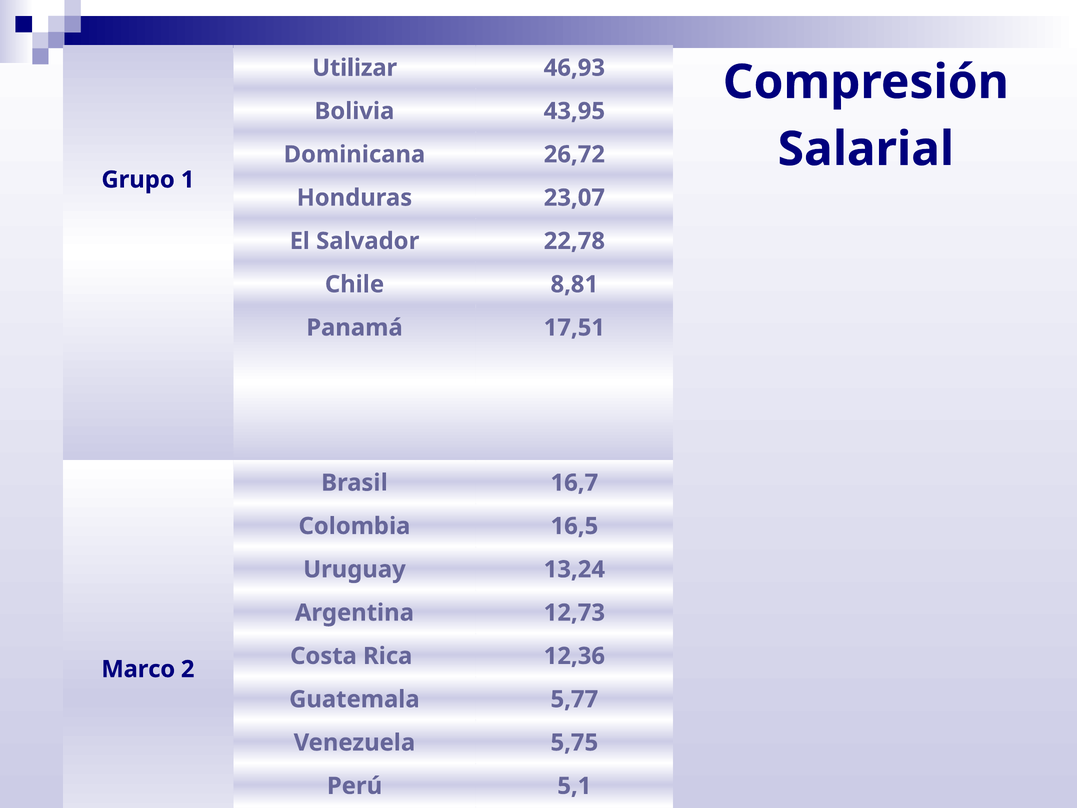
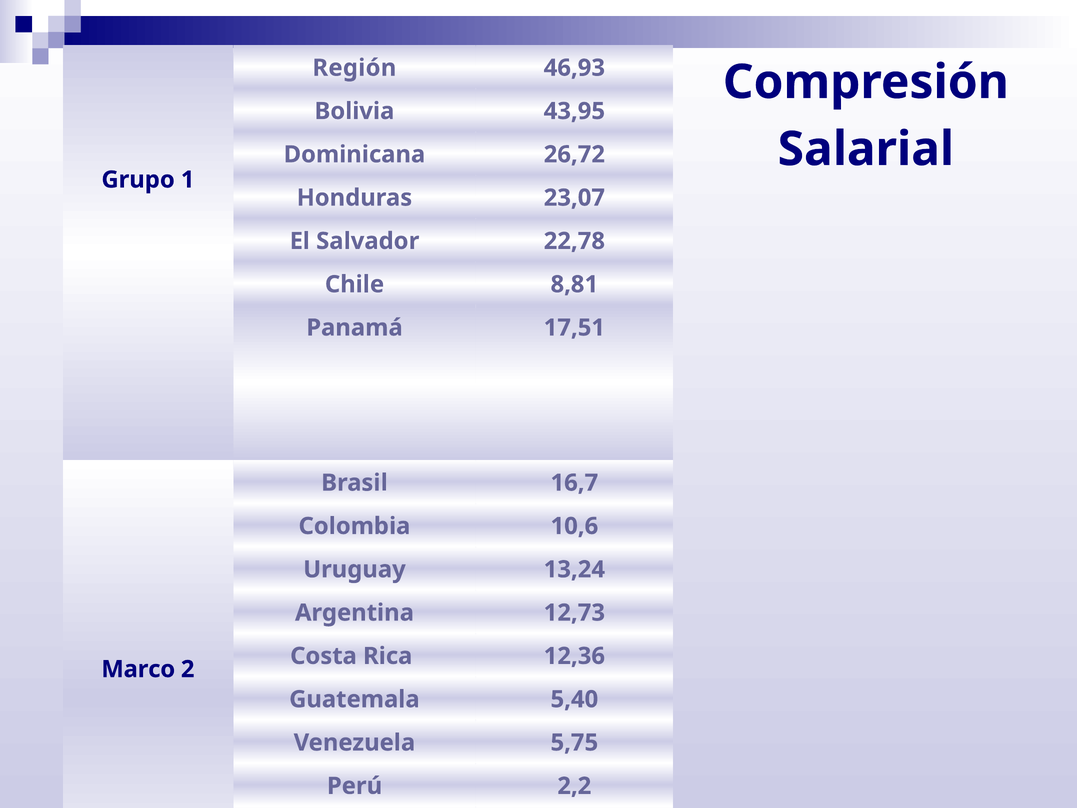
Utilizar: Utilizar -> Región (354, 68)
16,5: 16,5 -> 10,6 (574, 526)
5,77: 5,77 -> 5,40 (574, 699)
5,1: 5,1 -> 2,2 (574, 786)
